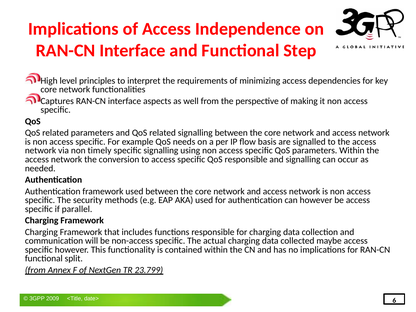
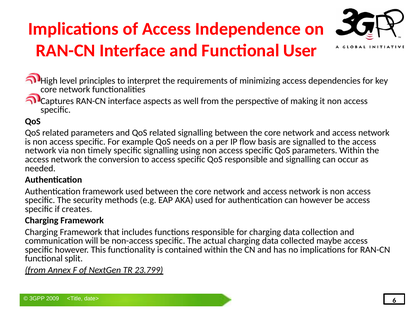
Step: Step -> User (300, 50)
parallel: parallel -> creates (77, 209)
